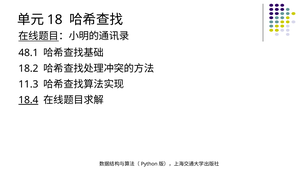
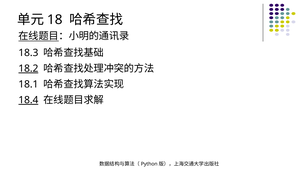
48.1: 48.1 -> 18.3 (28, 53)
18.2 underline: none -> present (28, 68)
11.3: 11.3 -> 18.1 (28, 84)
